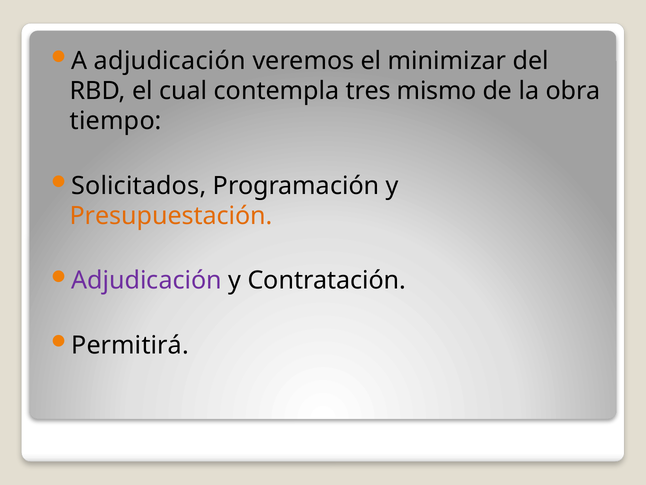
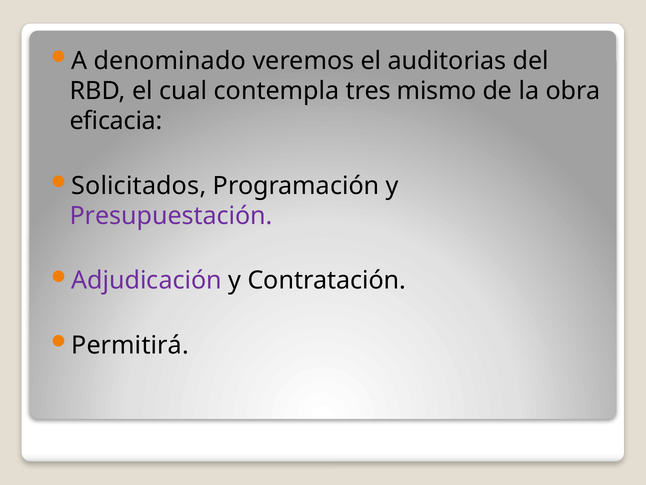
A adjudicación: adjudicación -> denominado (170, 61)
minimizar: minimizar -> auditorias (447, 61)
tiempo: tiempo -> eficacia (116, 121)
Presupuestación colour: orange -> purple (171, 216)
